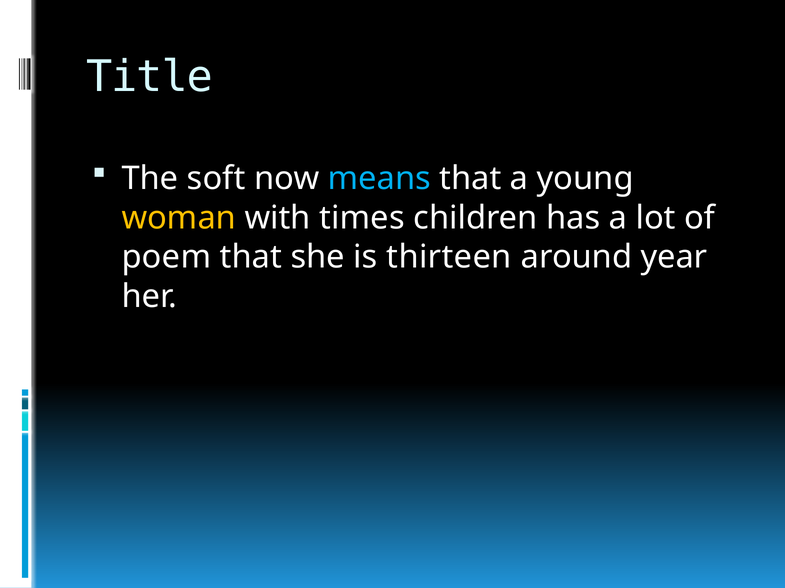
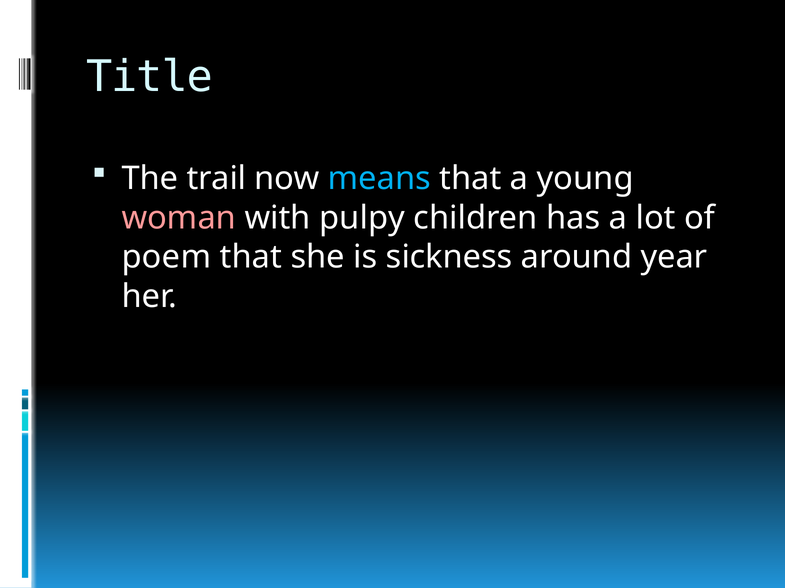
soft: soft -> trail (216, 179)
woman colour: yellow -> pink (179, 218)
times: times -> pulpy (362, 218)
thirteen: thirteen -> sickness (449, 257)
